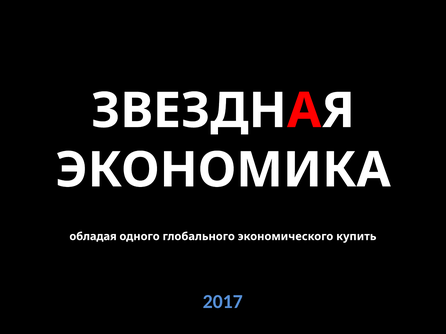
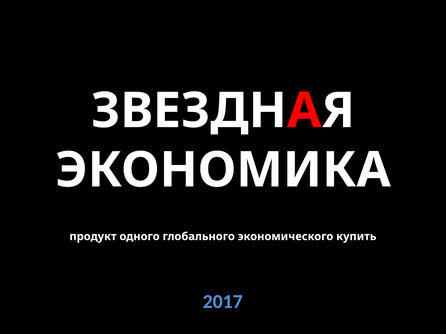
обладая: обладая -> продукт (93, 237)
